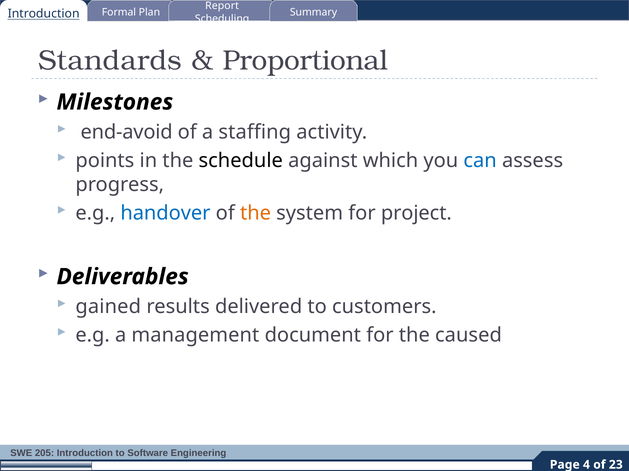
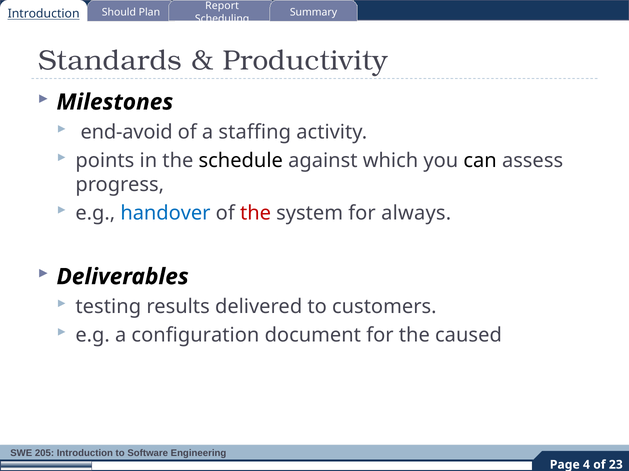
Formal: Formal -> Should (119, 12)
Proportional: Proportional -> Productivity (305, 61)
can colour: blue -> black (480, 161)
the colour: orange -> red (256, 213)
project: project -> always (416, 213)
gained: gained -> testing (108, 307)
management: management -> configuration (195, 336)
